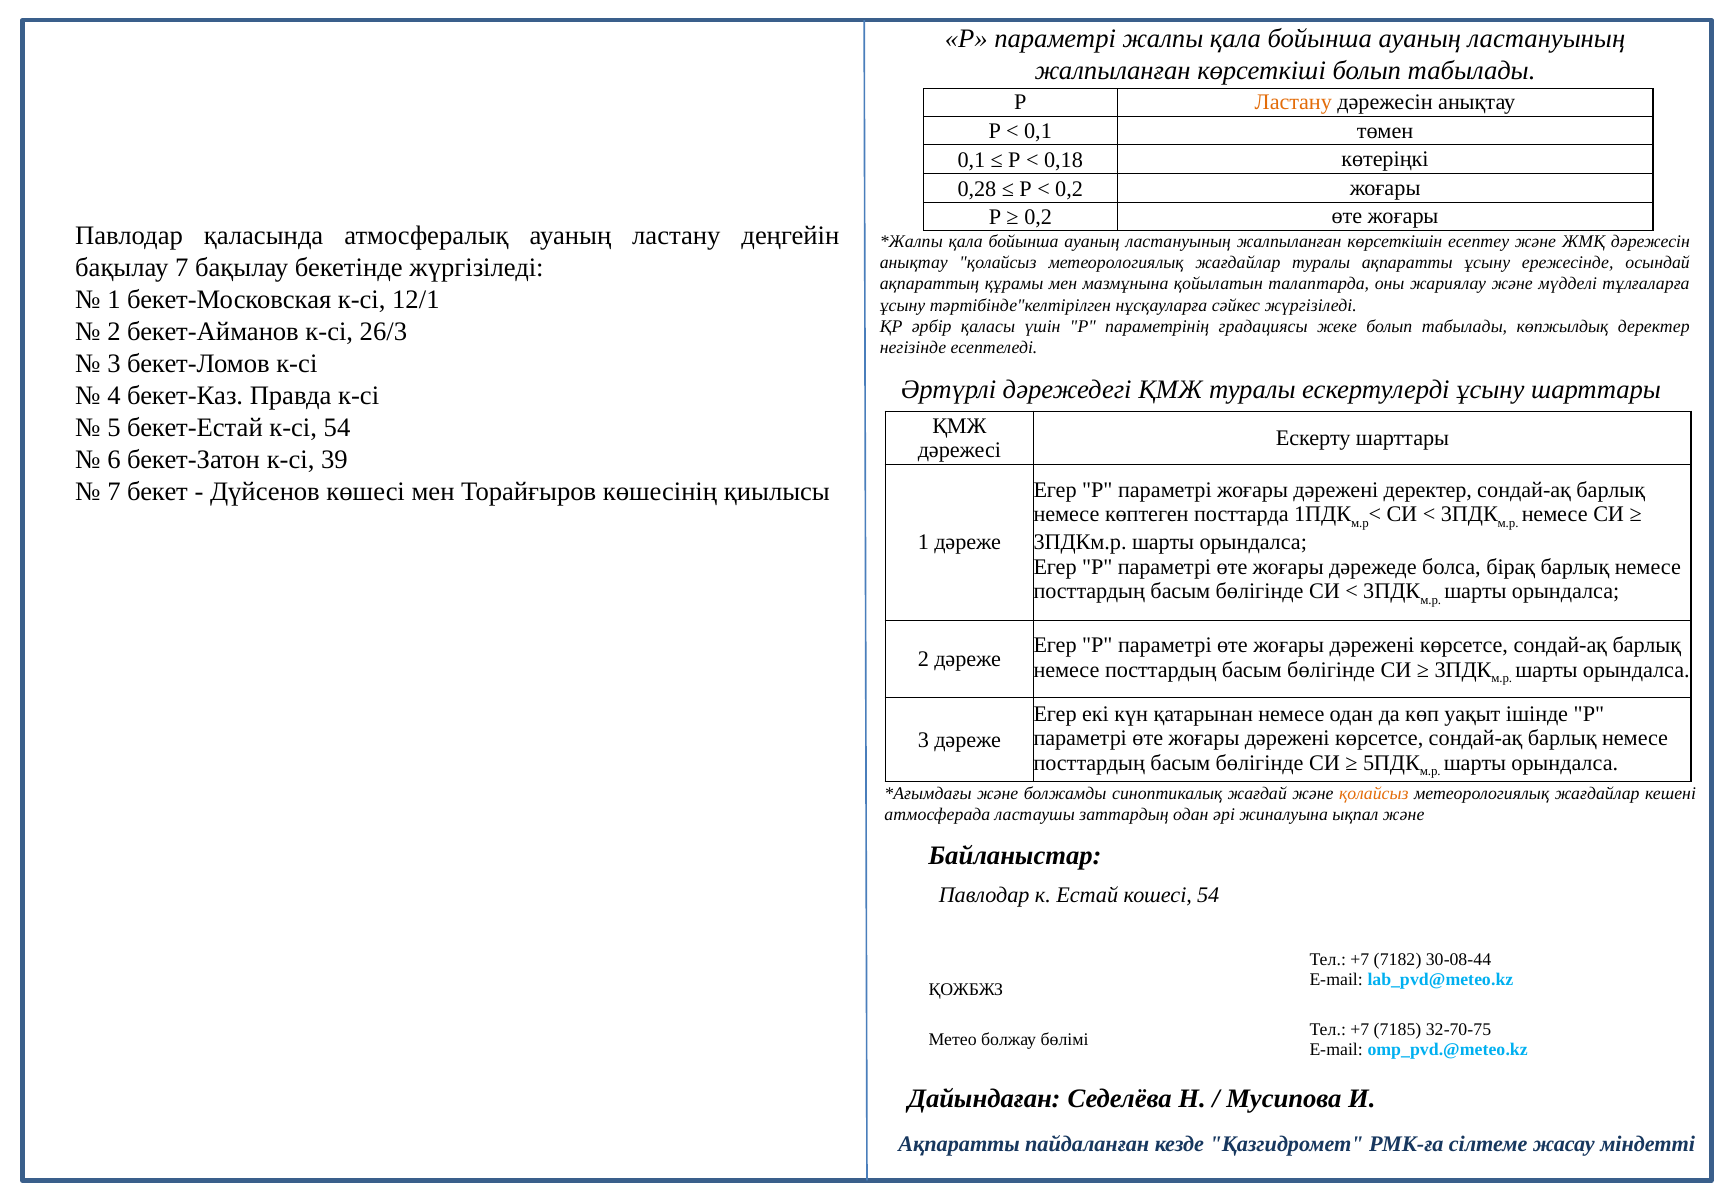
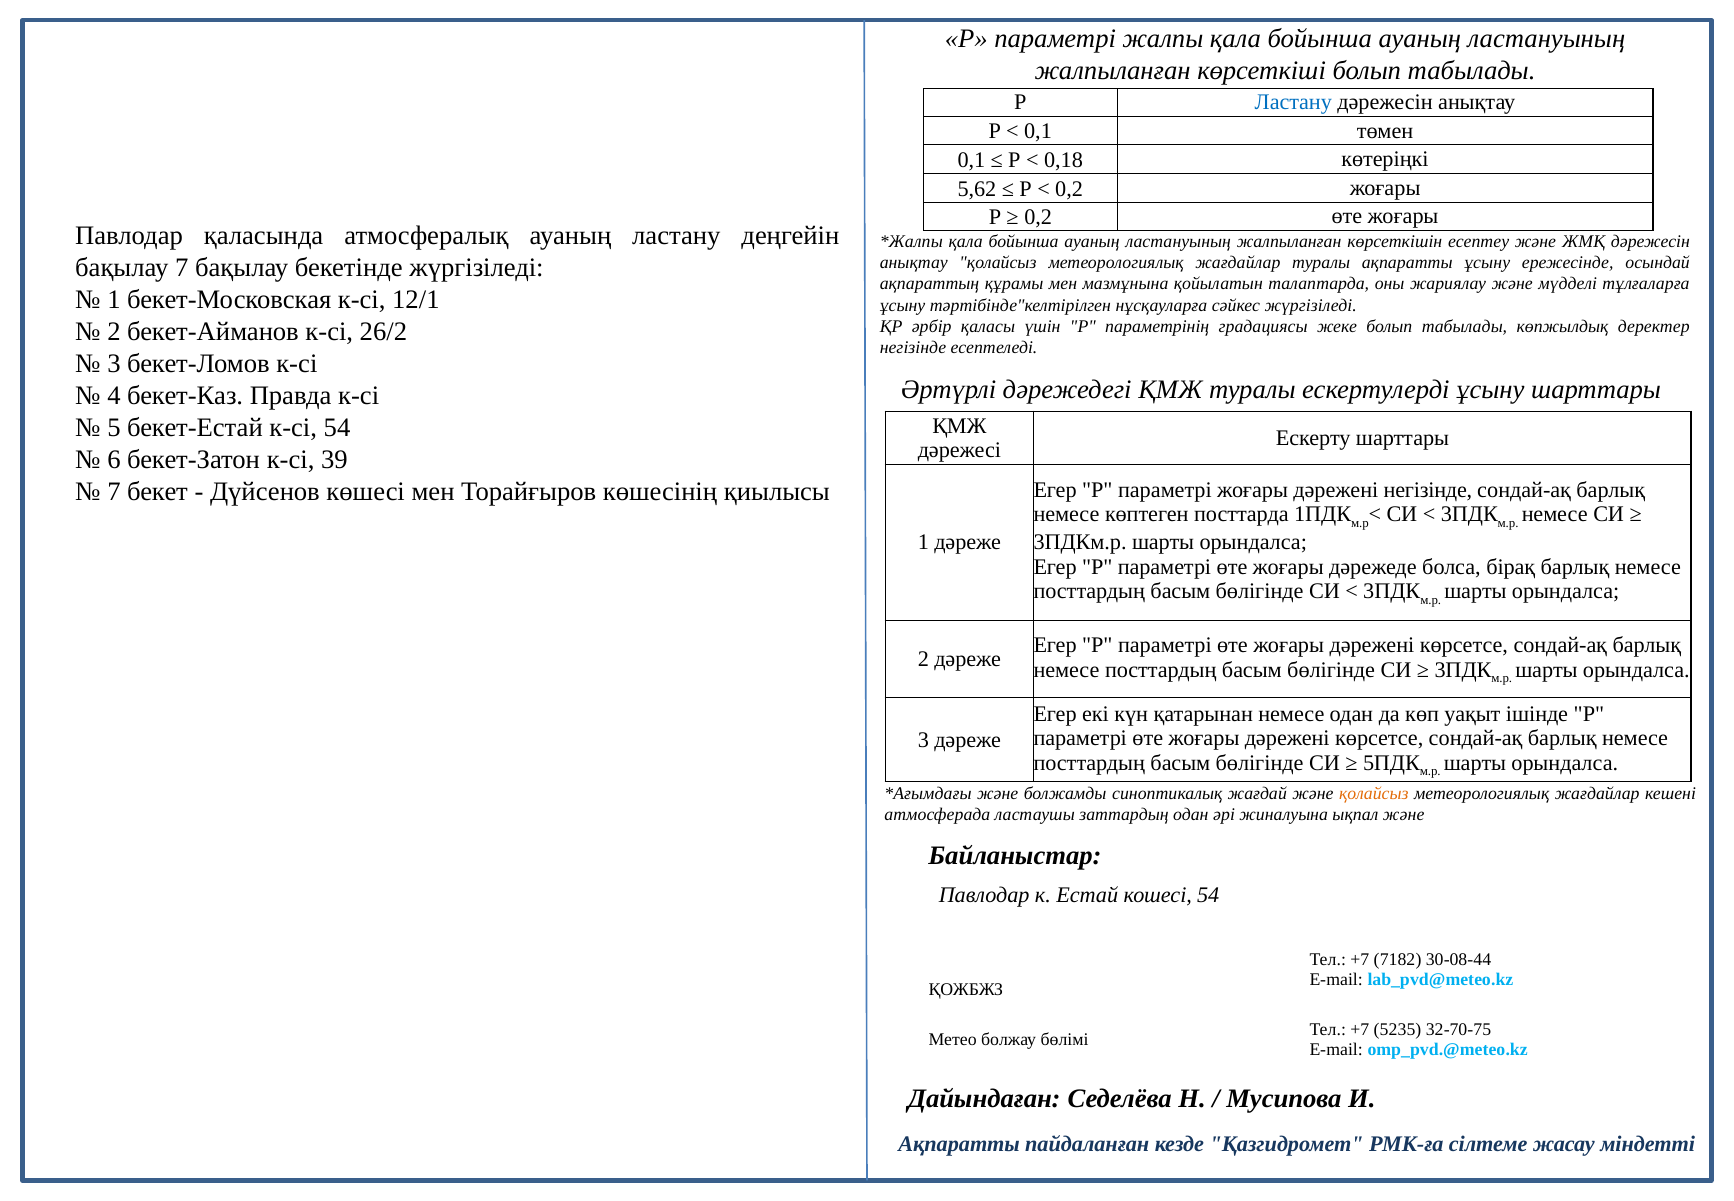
Ластану colour: orange -> blue (1293, 102)
0,28: 0,28 -> 5,62 (977, 189)
26/3: 26/3 -> 26/2 (383, 331)
дәрежені деректер: деректер -> негізінде (1428, 490)
7185: 7185 -> 5235 (1398, 1029)
